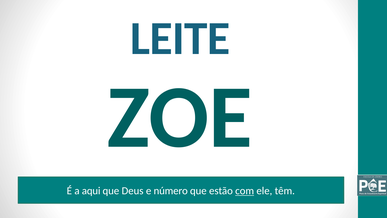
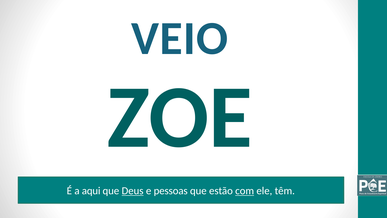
LEITE: LEITE -> VEIO (180, 38)
Deus underline: none -> present (133, 191)
número: número -> pessoas (171, 191)
